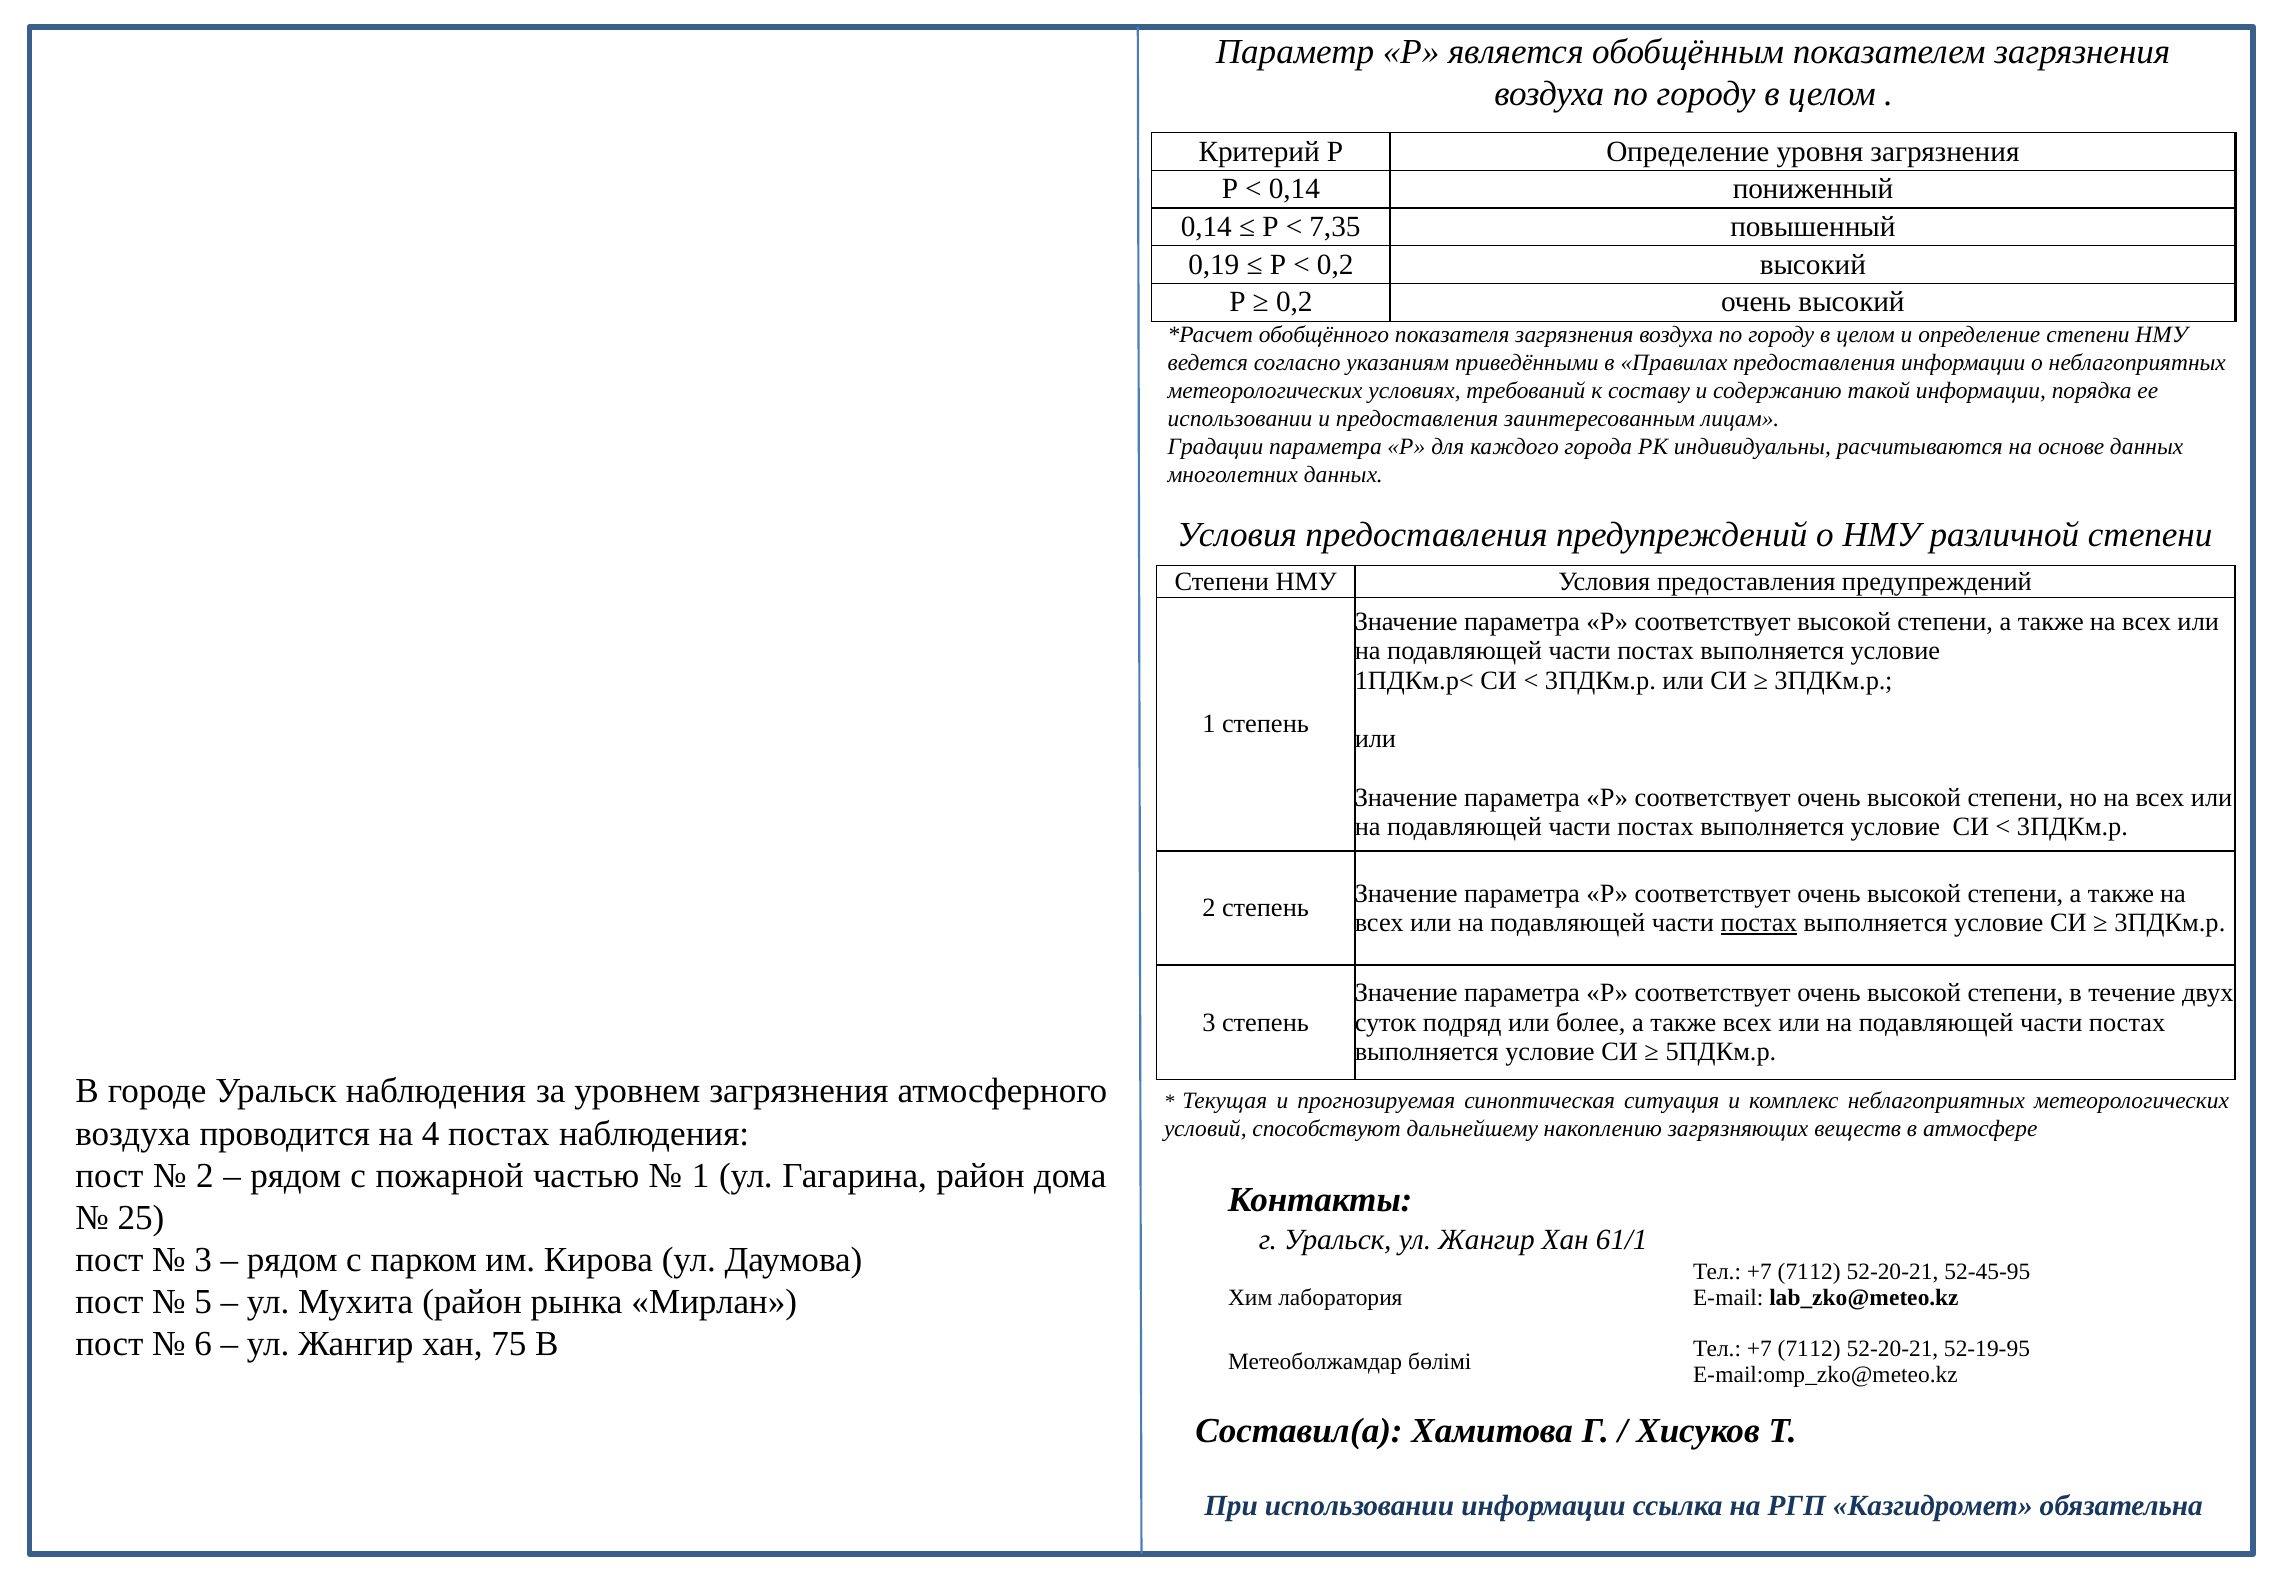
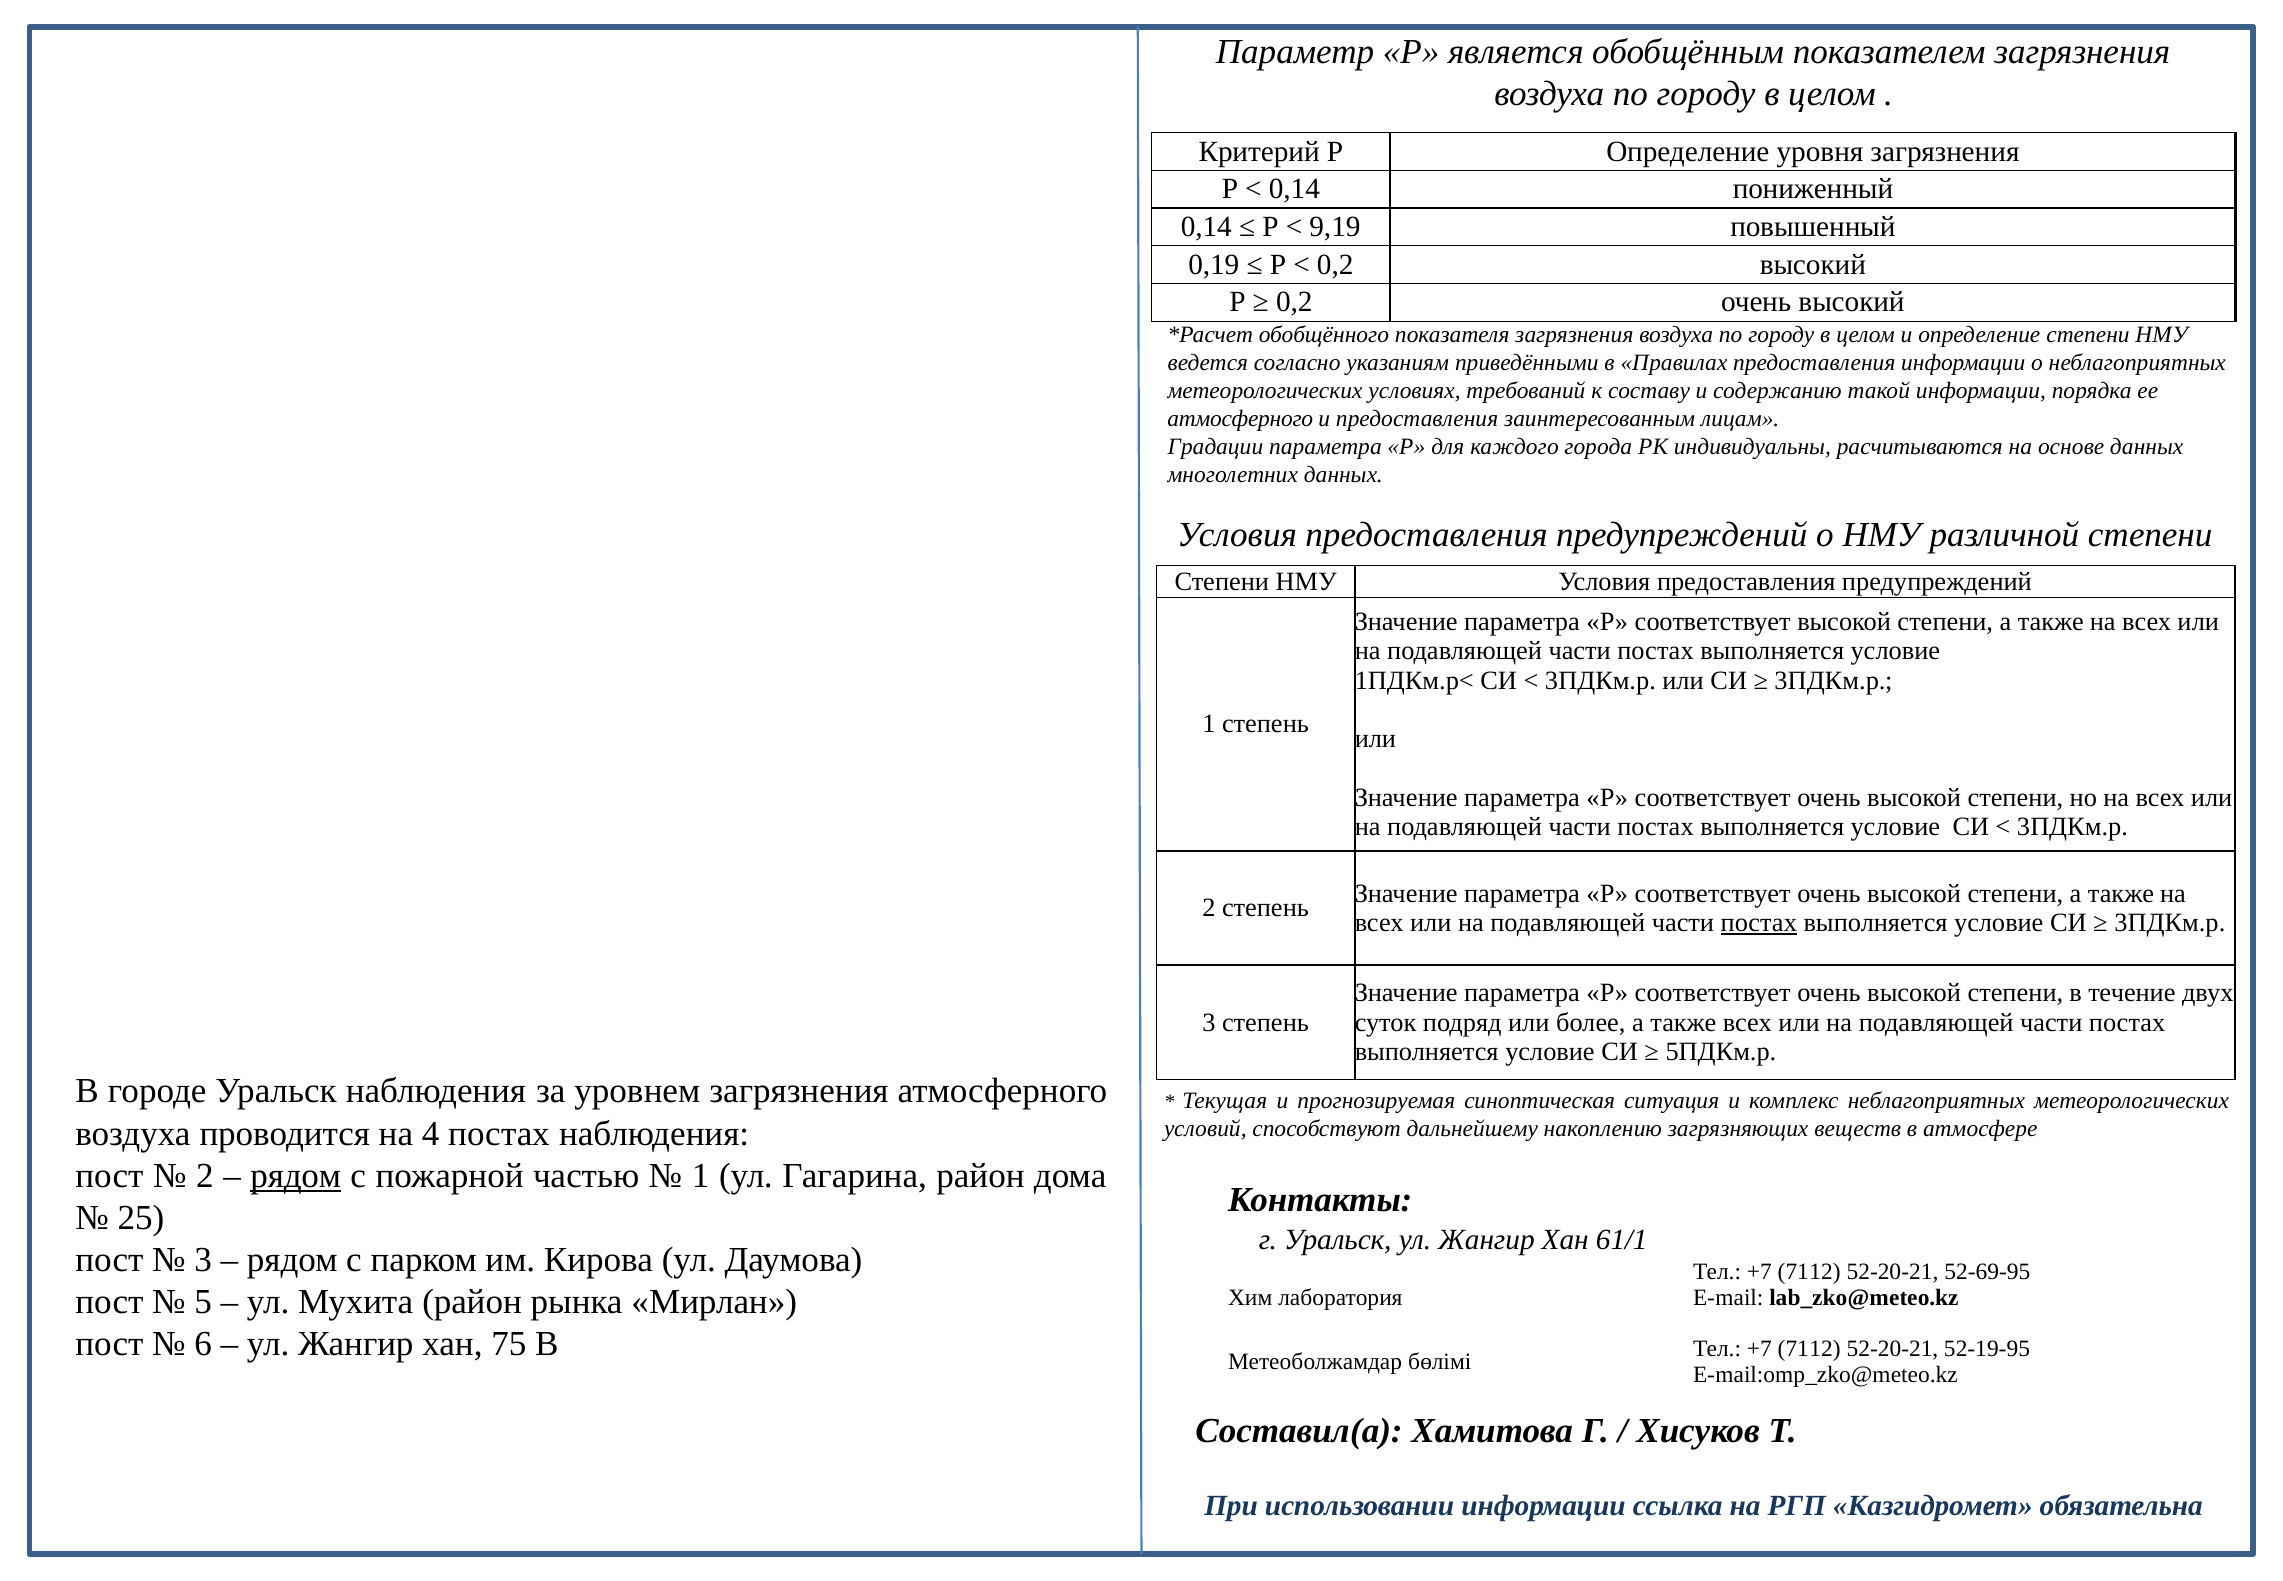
7,35: 7,35 -> 9,19 (1335, 227)
использовании: использовании -> атмосферного (1240, 419)
рядом underline: none -> present (296, 1175)
52-45-95: 52-45-95 -> 52-69-95 (1987, 1271)
